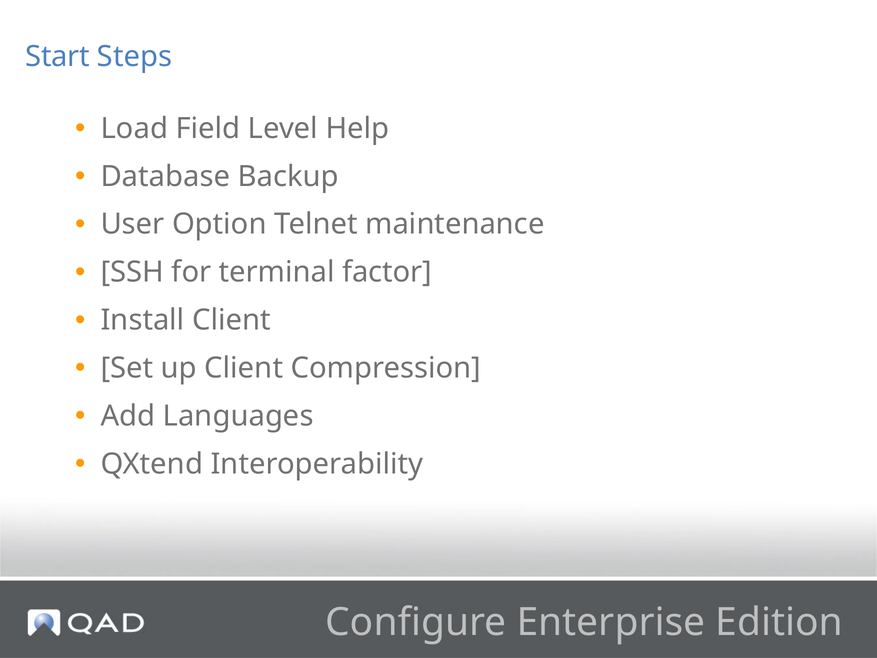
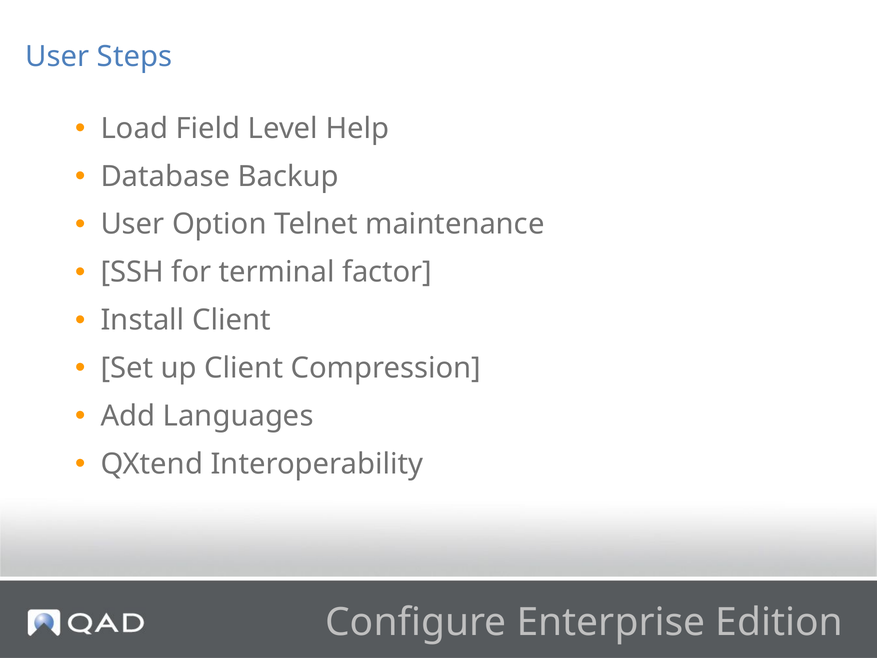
Start: Start -> User (57, 57)
